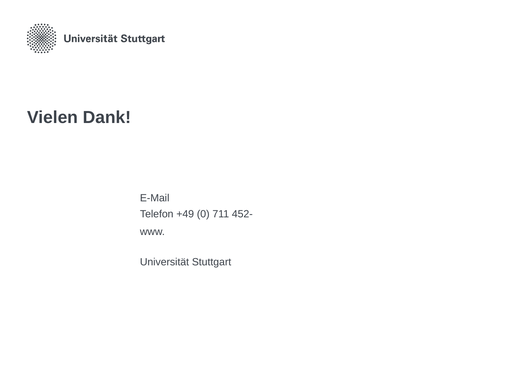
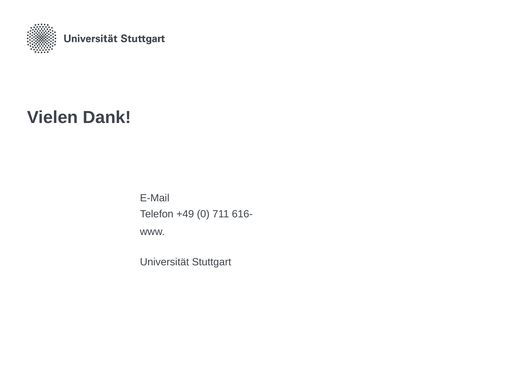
452-: 452- -> 616- (242, 214)
